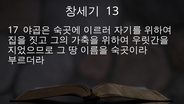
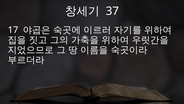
13: 13 -> 37 (112, 11)
